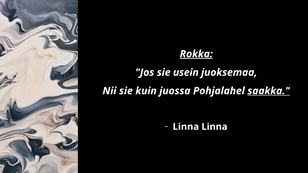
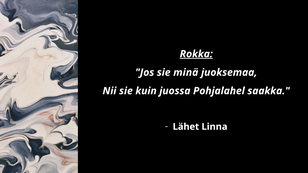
usein: usein -> minä (186, 73)
saakka underline: present -> none (269, 91)
Linna: Linna -> Lähet (186, 127)
